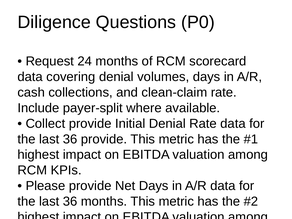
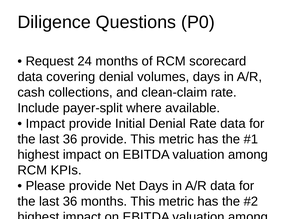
Collect: Collect -> Impact (45, 124)
